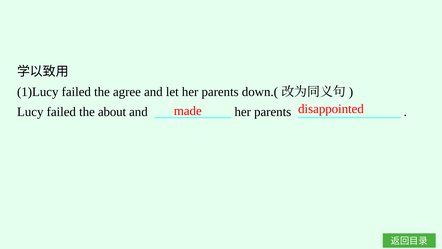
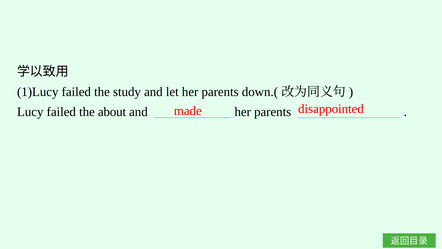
agree: agree -> study (127, 92)
